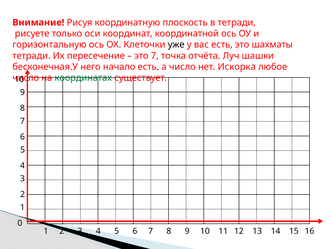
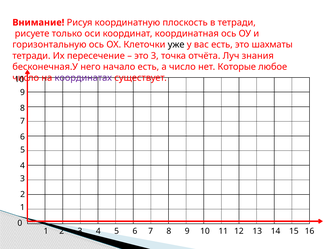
координатной: координатной -> координатная (187, 34)
это 7: 7 -> 3 (155, 56)
шашки: шашки -> знания (258, 56)
Искорка: Искорка -> Которые (237, 67)
координатах colour: green -> purple (83, 78)
